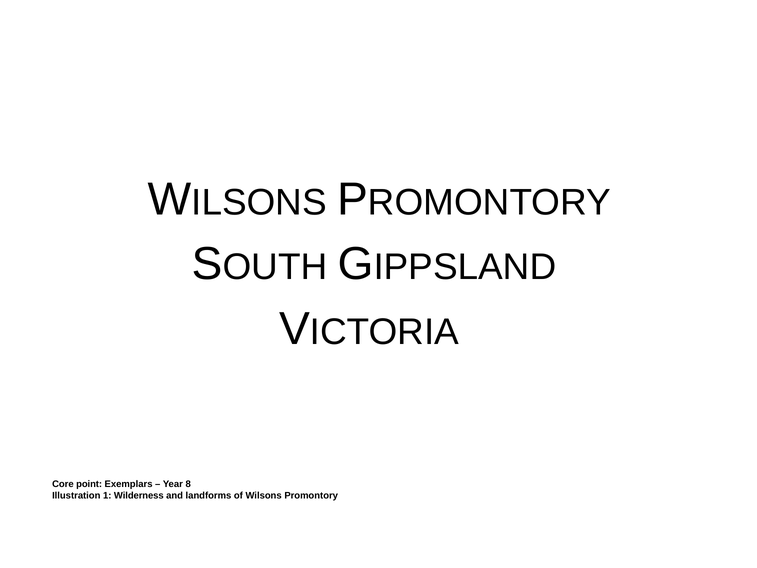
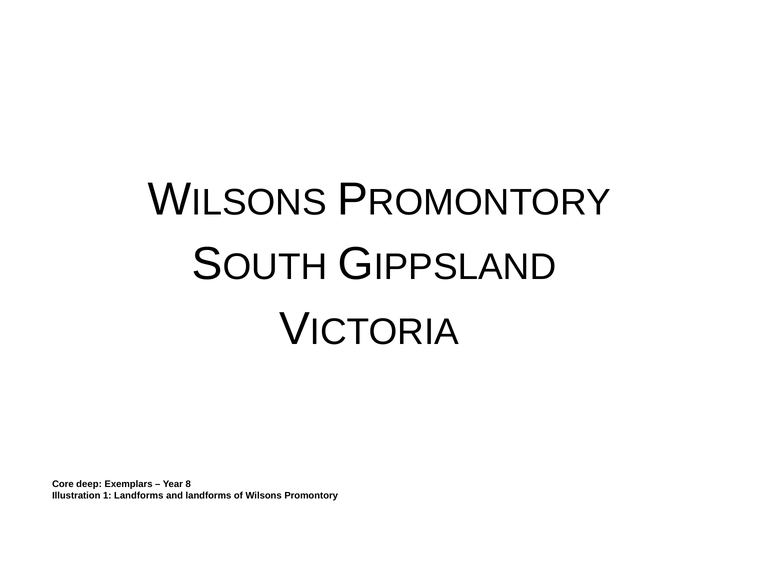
point: point -> deep (89, 484)
1 Wilderness: Wilderness -> Landforms (139, 495)
